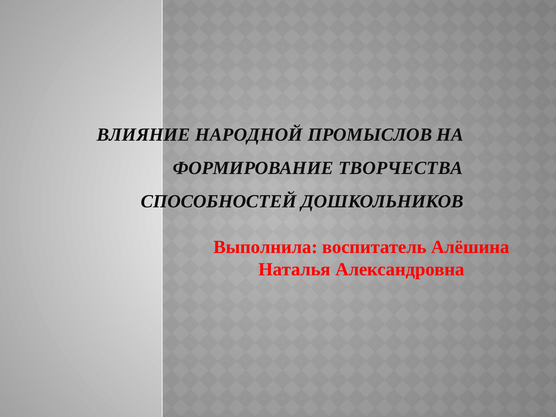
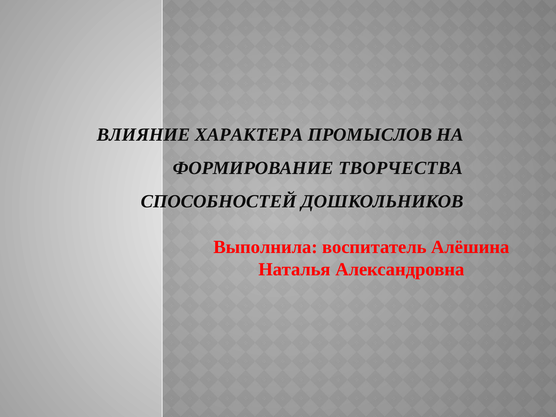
НАРОДНОЙ: НАРОДНОЙ -> ХАРАКТЕРА (249, 135)
